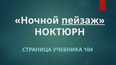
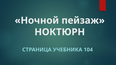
пейзаж underline: present -> none (83, 21)
